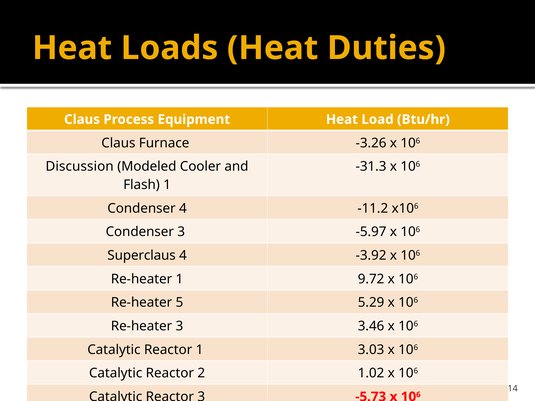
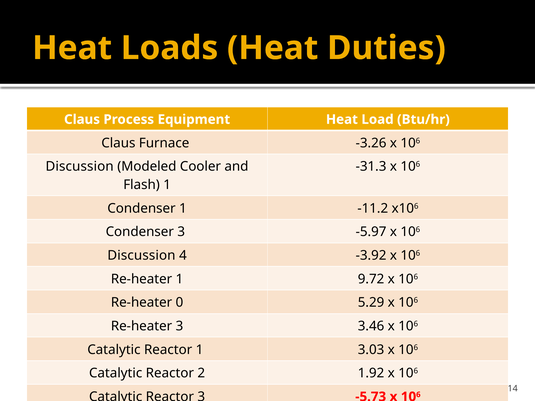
Condenser 4: 4 -> 1 (183, 208)
Superclaus: Superclaus -> Discussion (141, 256)
5: 5 -> 0 (179, 303)
1.02: 1.02 -> 1.92 (371, 373)
